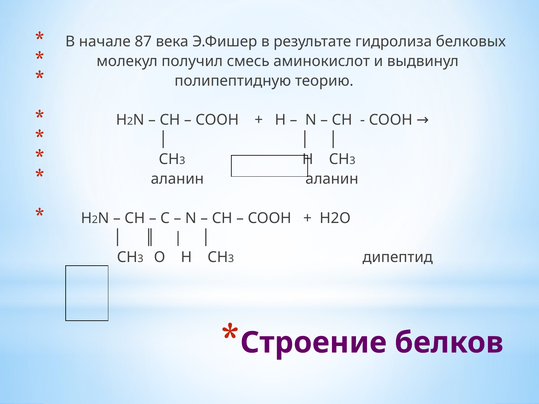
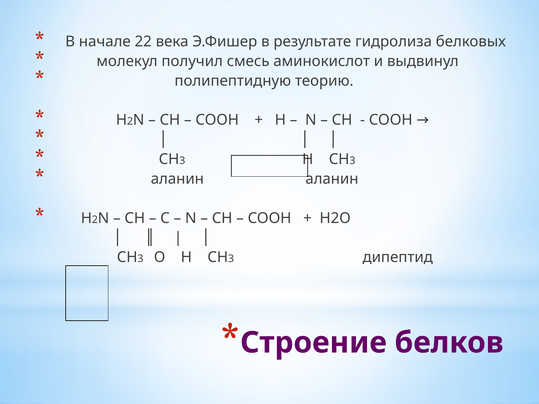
87: 87 -> 22 (143, 42)
